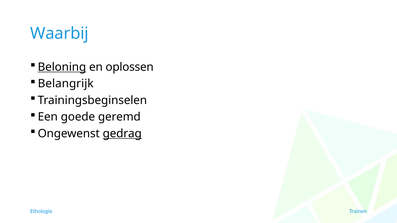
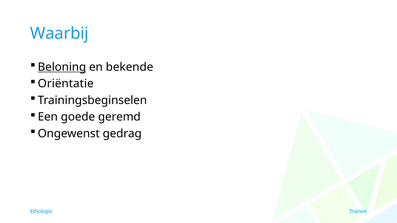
oplossen: oplossen -> bekende (130, 67)
Belangrijk: Belangrijk -> Oriëntatie (66, 84)
gedrag underline: present -> none (122, 134)
